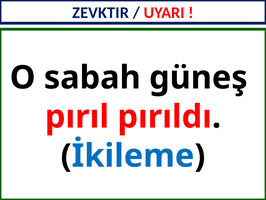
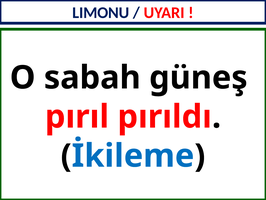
ZEVKTIR: ZEVKTIR -> LIMONU (101, 13)
